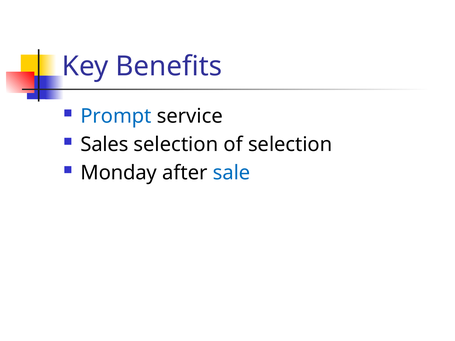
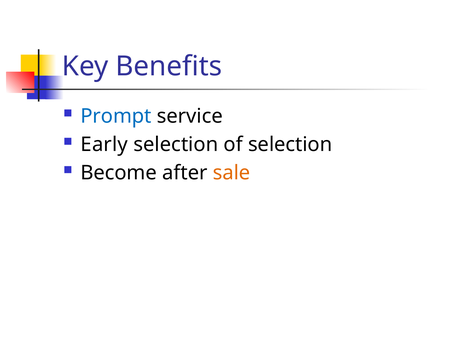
Sales: Sales -> Early (104, 145)
Monday: Monday -> Become (119, 173)
sale colour: blue -> orange (232, 173)
